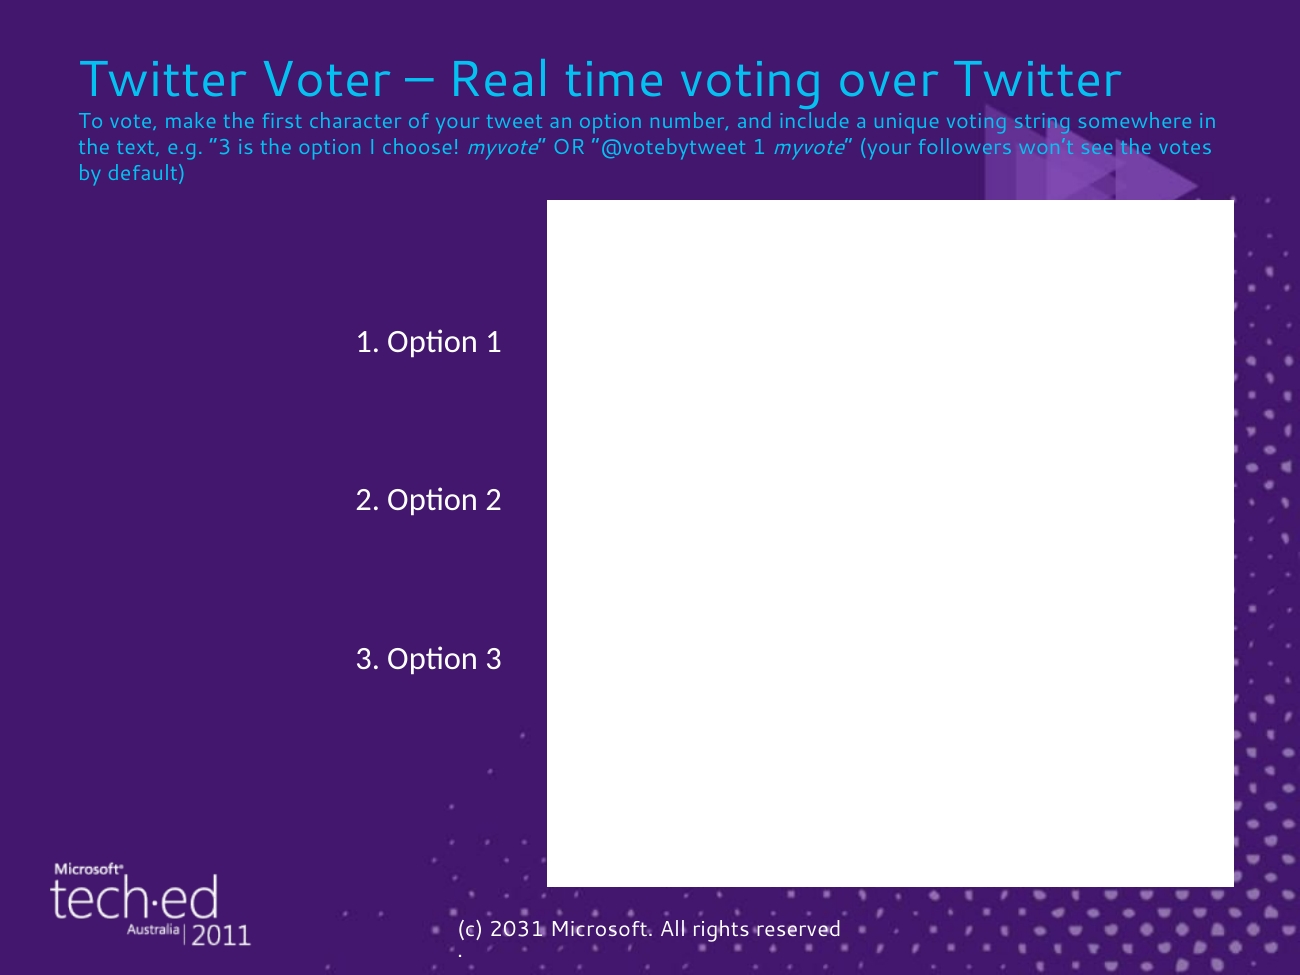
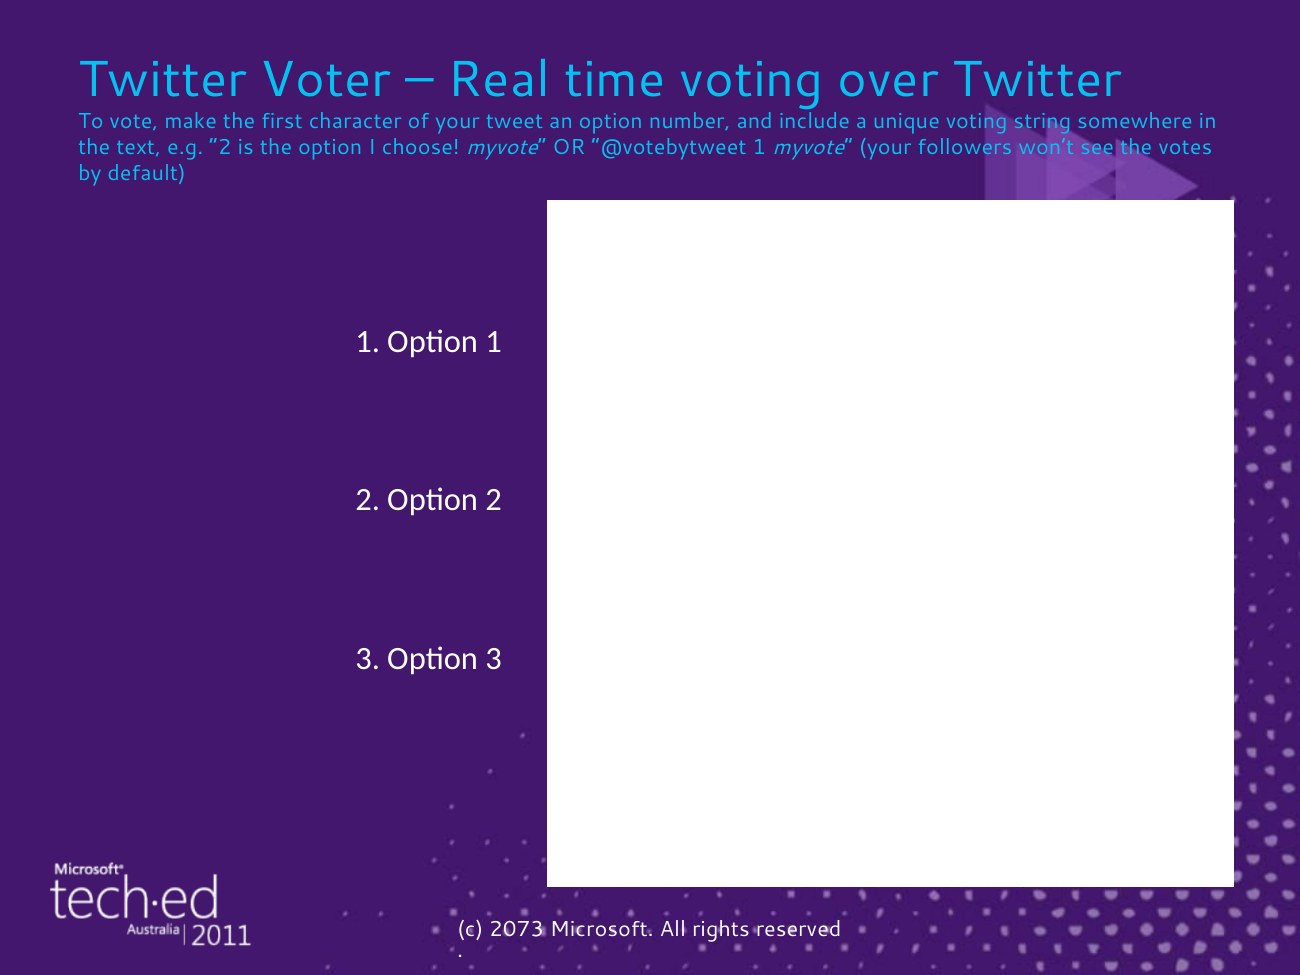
e.g 3: 3 -> 2 (220, 147)
2031: 2031 -> 2073 (517, 929)
